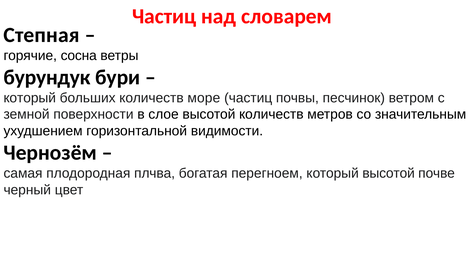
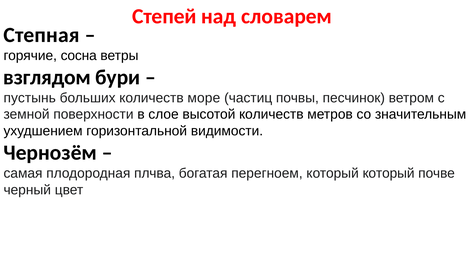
Частиц: Частиц -> Степей (164, 16)
бурундук: бурундук -> взглядом (47, 77)
который: который -> пустынь (30, 98)
который высотой: высотой -> который (389, 173)
